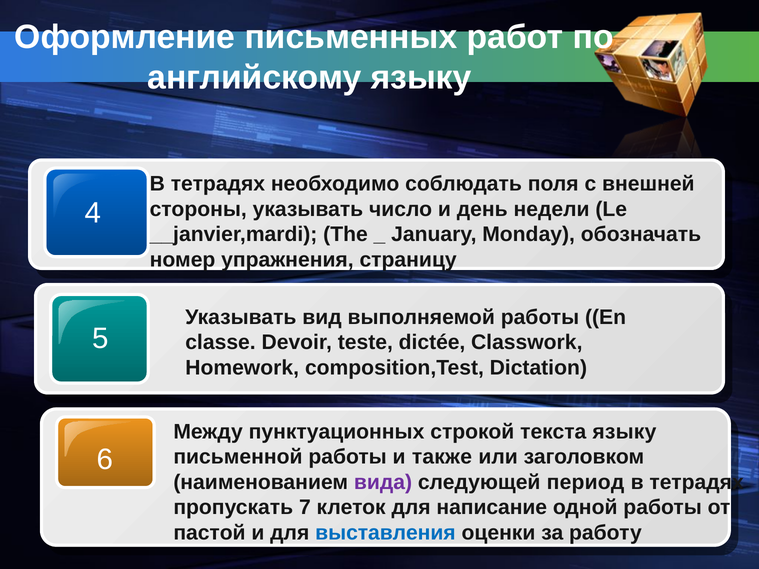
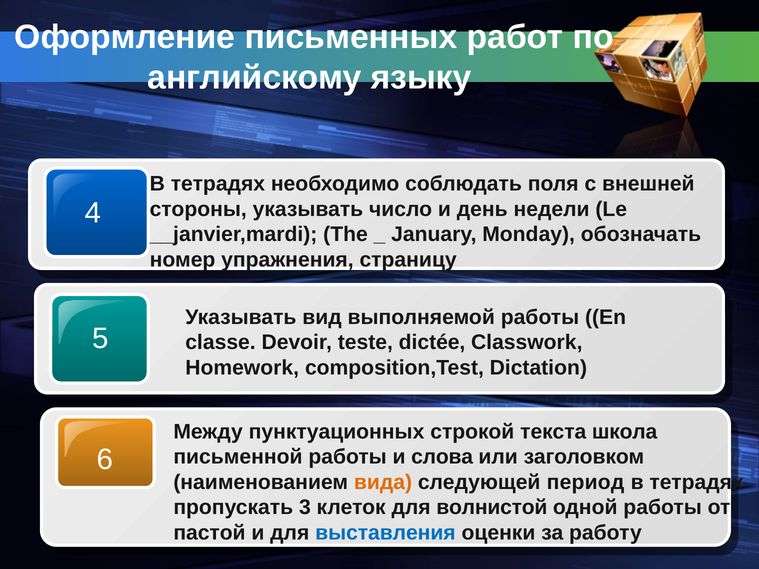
текста языку: языку -> школа (625, 432)
также: также -> слова (442, 457)
вида colour: purple -> orange (383, 482)
7: 7 -> 3 (305, 508)
написание: написание -> волнистой (492, 508)
